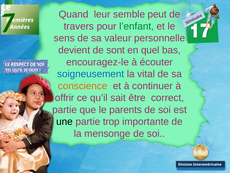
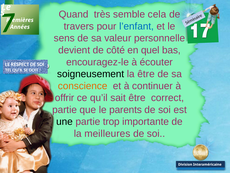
leur: leur -> très (102, 14)
peut: peut -> cela (157, 14)
l’enfant colour: green -> blue (137, 26)
sont: sont -> côté (116, 50)
soigneusement colour: blue -> black (91, 74)
la vital: vital -> être (146, 74)
mensonge: mensonge -> meilleures (107, 133)
